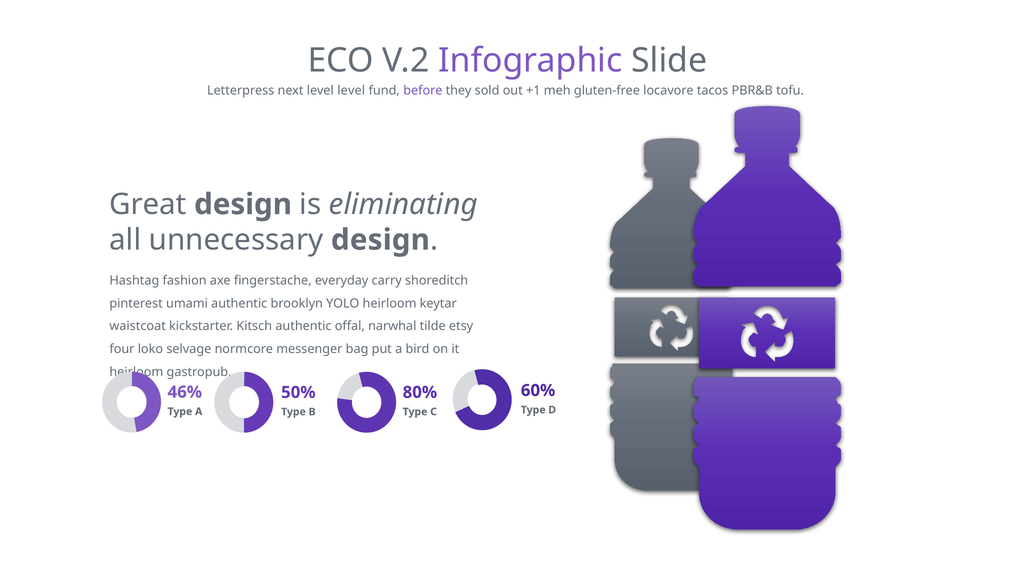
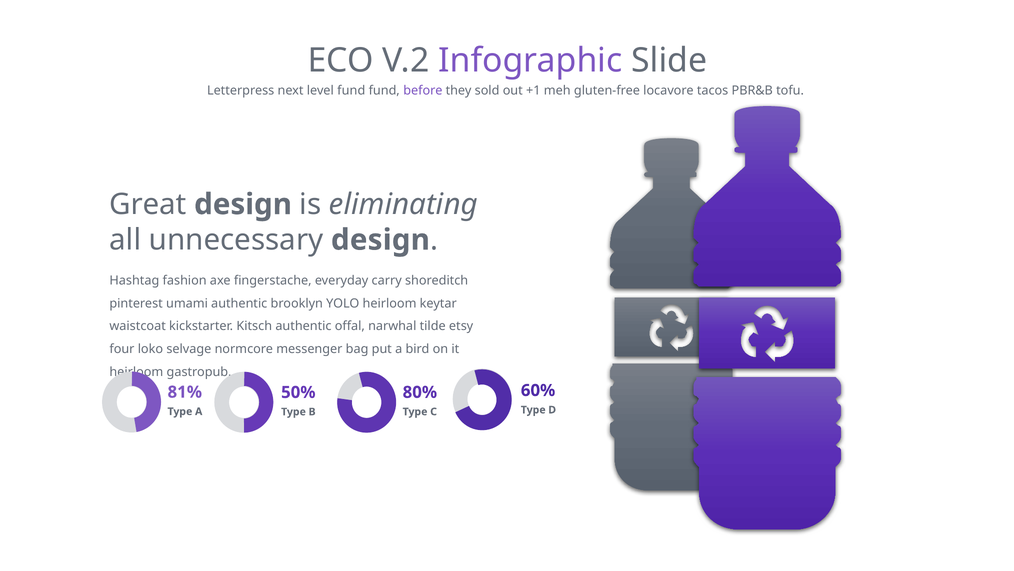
level level: level -> fund (351, 90)
46%: 46% -> 81% (185, 392)
